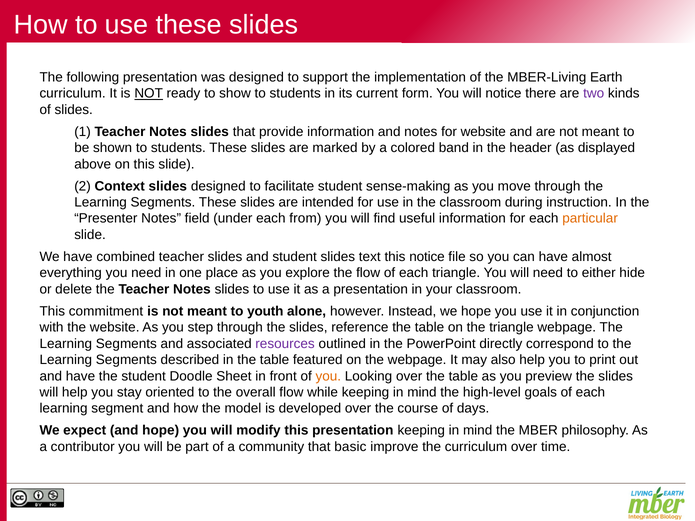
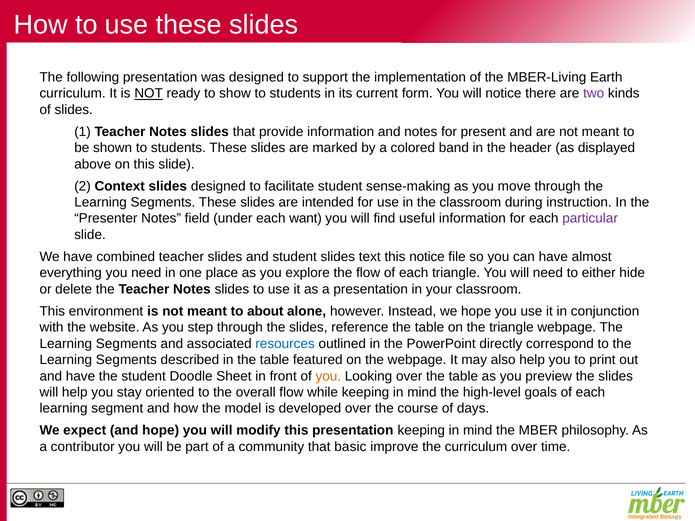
for website: website -> present (483, 132)
from: from -> want (306, 219)
particular colour: orange -> purple (590, 219)
commitment: commitment -> environment (106, 311)
youth: youth -> about (265, 311)
resources colour: purple -> blue (285, 344)
